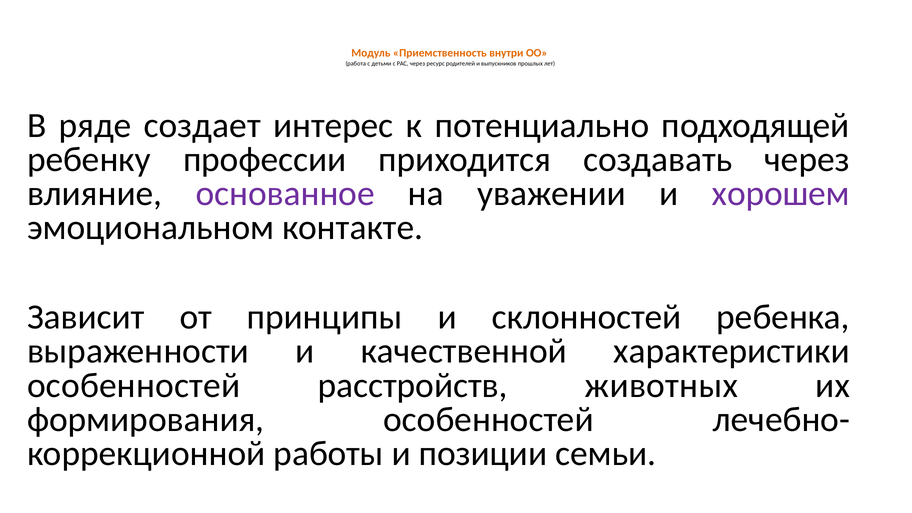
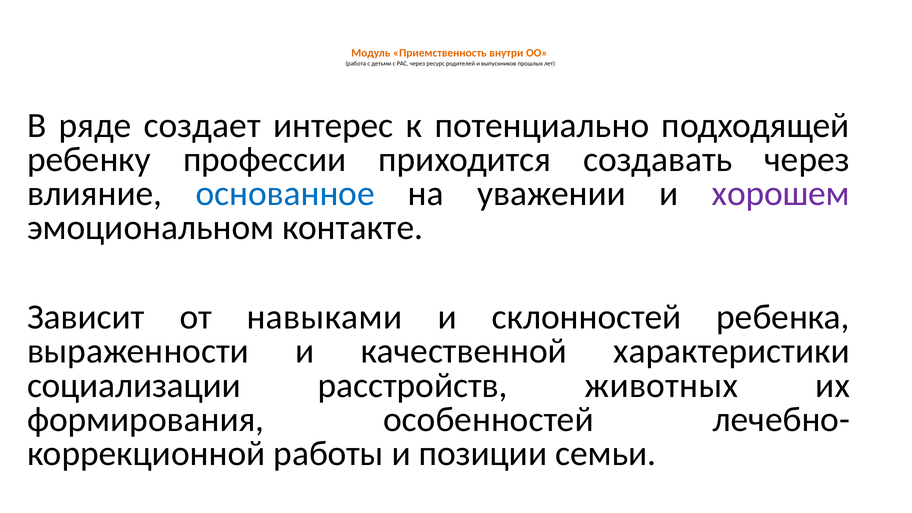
основанное colour: purple -> blue (285, 194)
принципы: принципы -> навыками (324, 317)
особенностей: особенностей -> социализации (134, 385)
